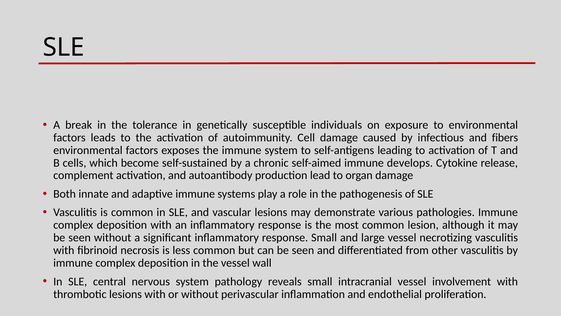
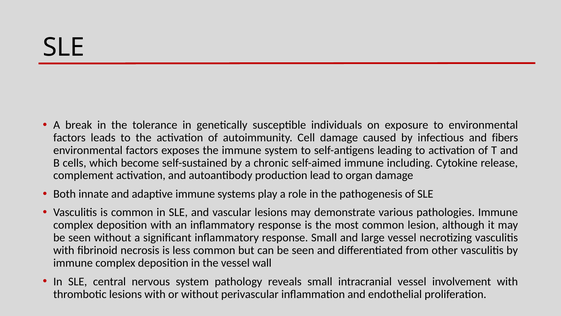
develops: develops -> including (410, 163)
